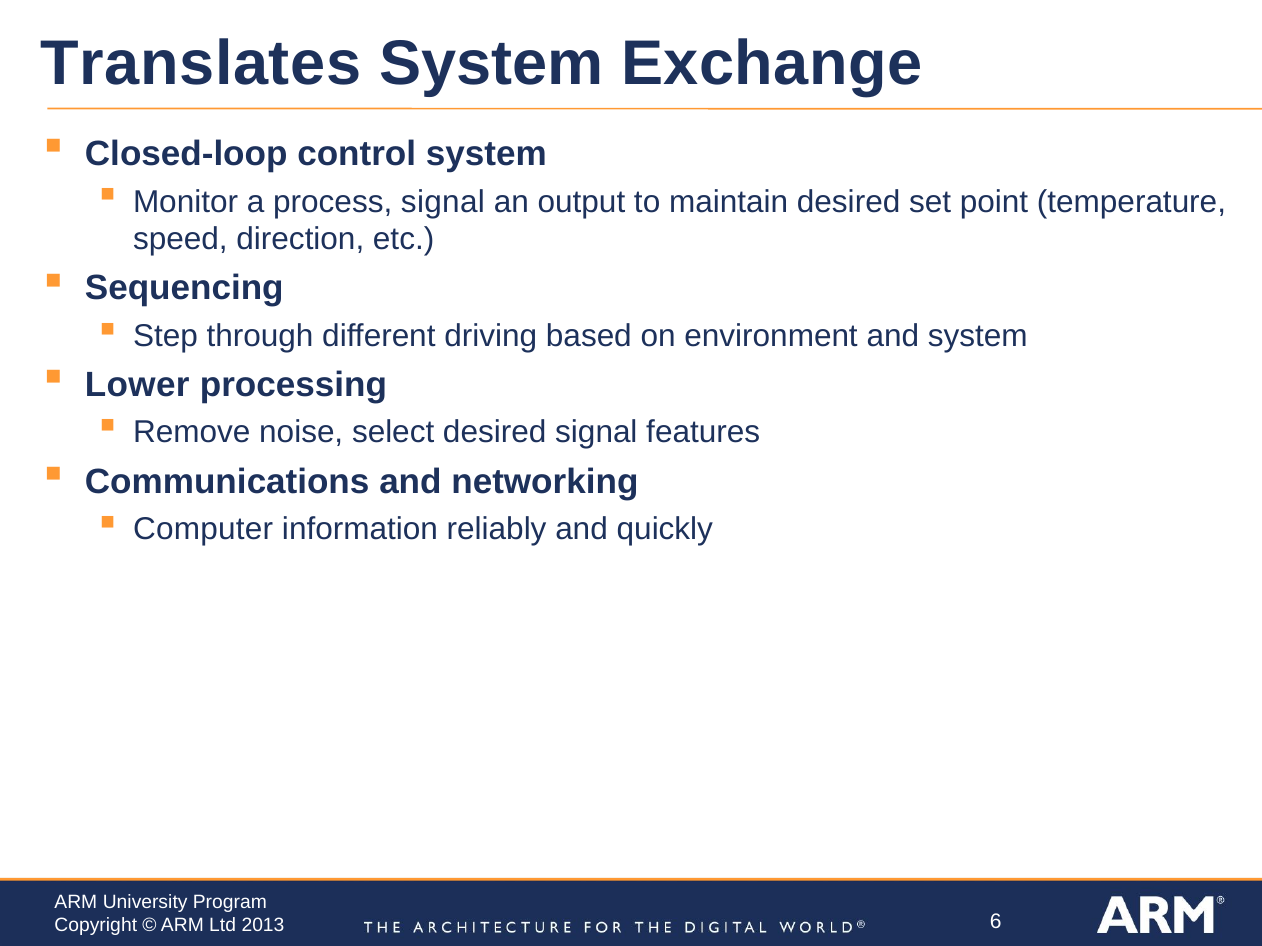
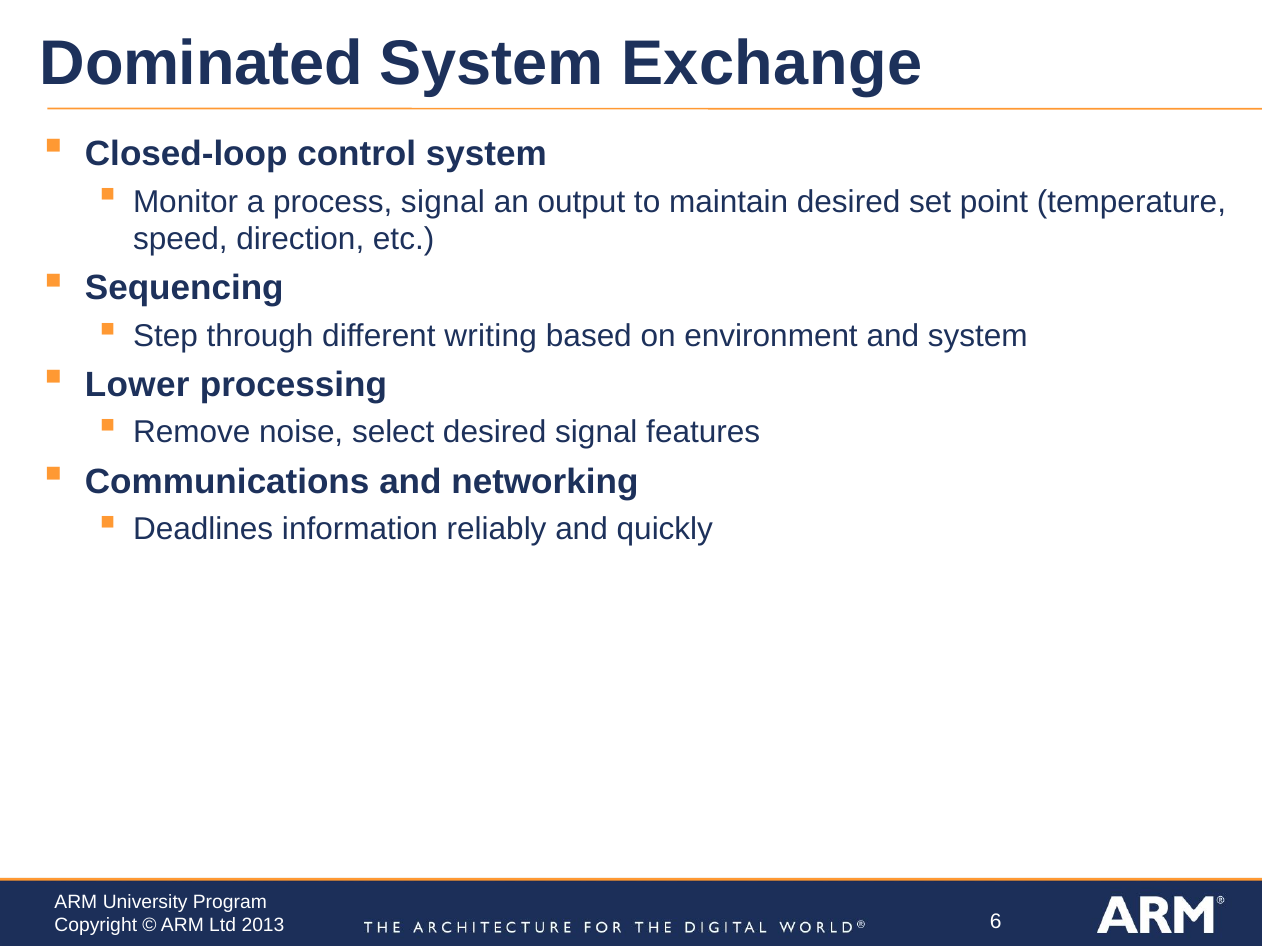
Translates: Translates -> Dominated (201, 64)
driving: driving -> writing (491, 336)
Computer: Computer -> Deadlines (203, 529)
